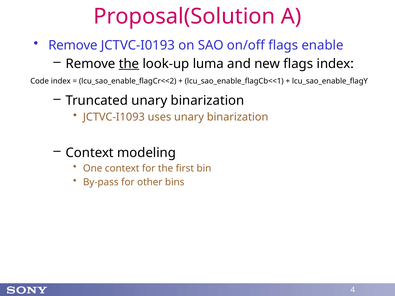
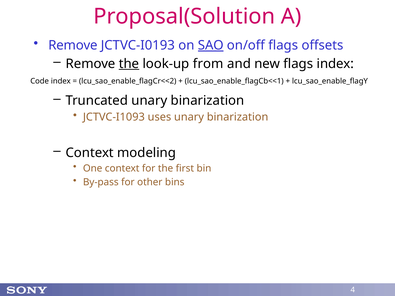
SAO underline: none -> present (211, 45)
enable: enable -> offsets (323, 45)
luma: luma -> from (208, 64)
